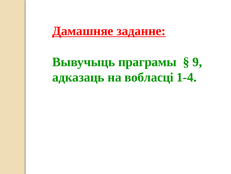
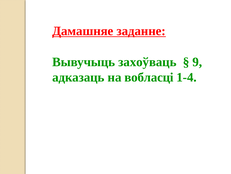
праграмы: праграмы -> захоўваць (147, 62)
